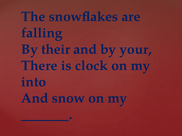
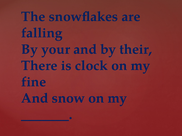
their: their -> your (56, 49)
your: your -> their (136, 49)
into: into -> fine (34, 82)
